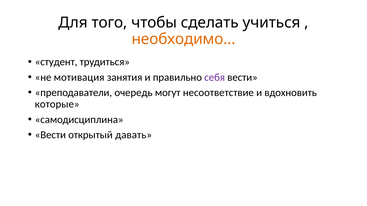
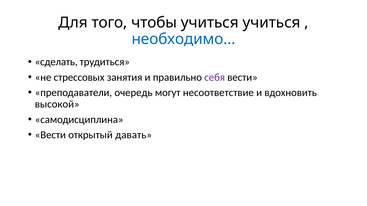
чтобы сделать: сделать -> учиться (210, 23)
необходимо… colour: orange -> blue (184, 39)
студент: студент -> сделать (56, 62)
мотивация: мотивация -> стрессовых (79, 77)
которые: которые -> высокой (57, 104)
